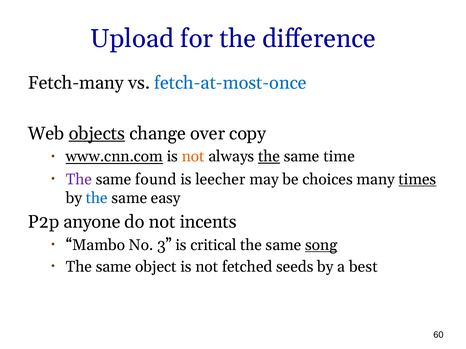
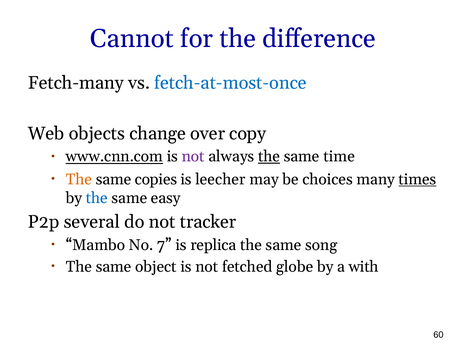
Upload: Upload -> Cannot (132, 39)
objects underline: present -> none (97, 134)
not colour: orange -> purple (193, 157)
The colour: purple -> orange (79, 180)
found: found -> copies (156, 180)
anyone: anyone -> several (92, 222)
incents: incents -> tracker (208, 222)
3: 3 -> 7 (164, 245)
critical: critical -> replica (213, 245)
song underline: present -> none (321, 245)
seeds: seeds -> globe (295, 267)
best: best -> with (364, 267)
